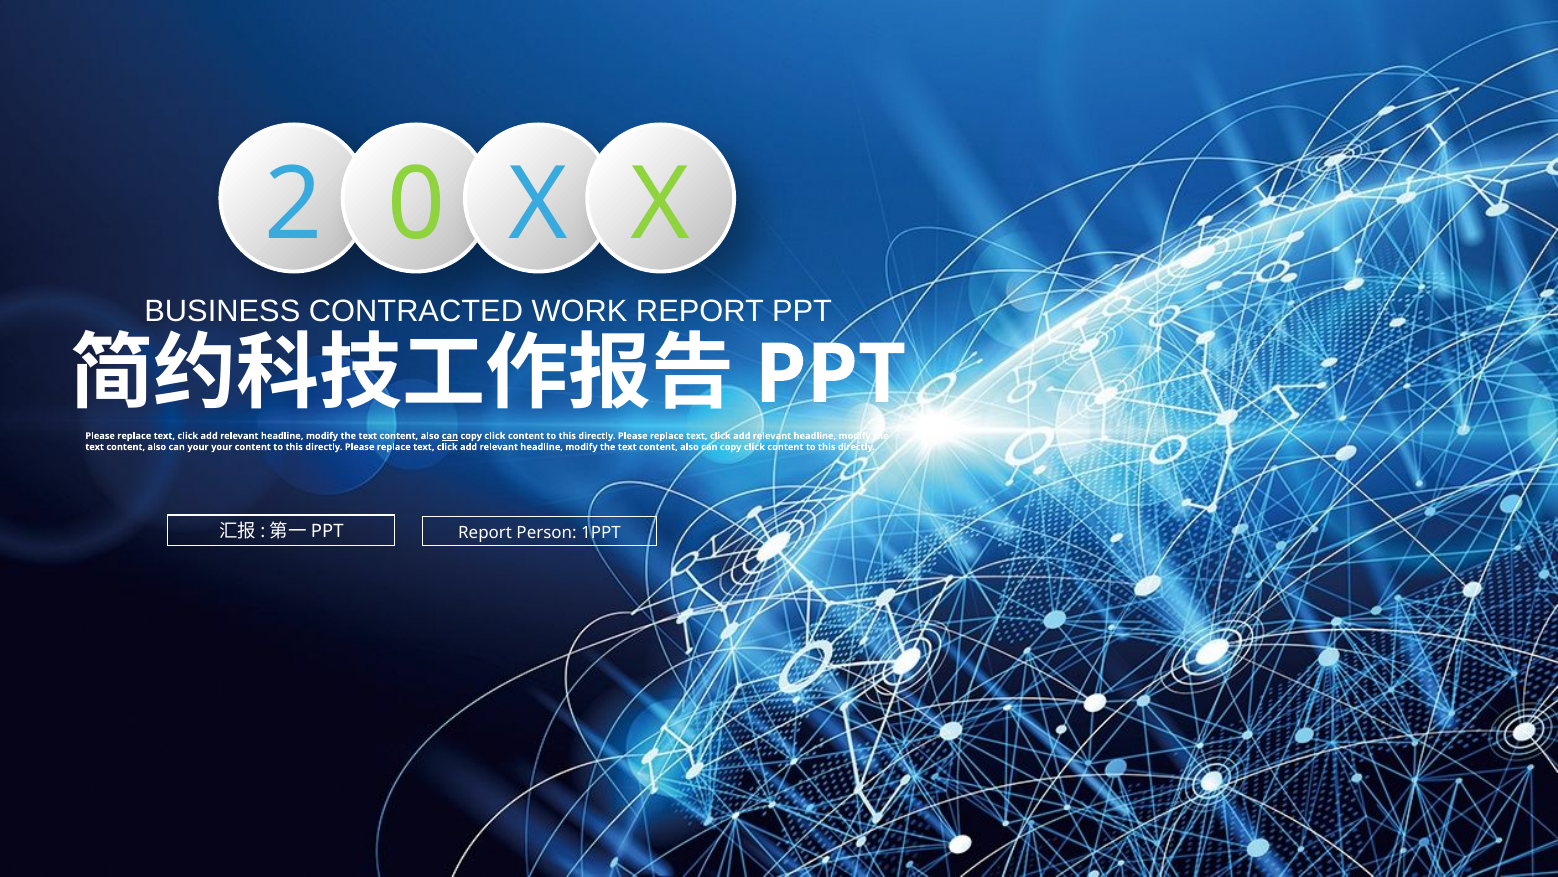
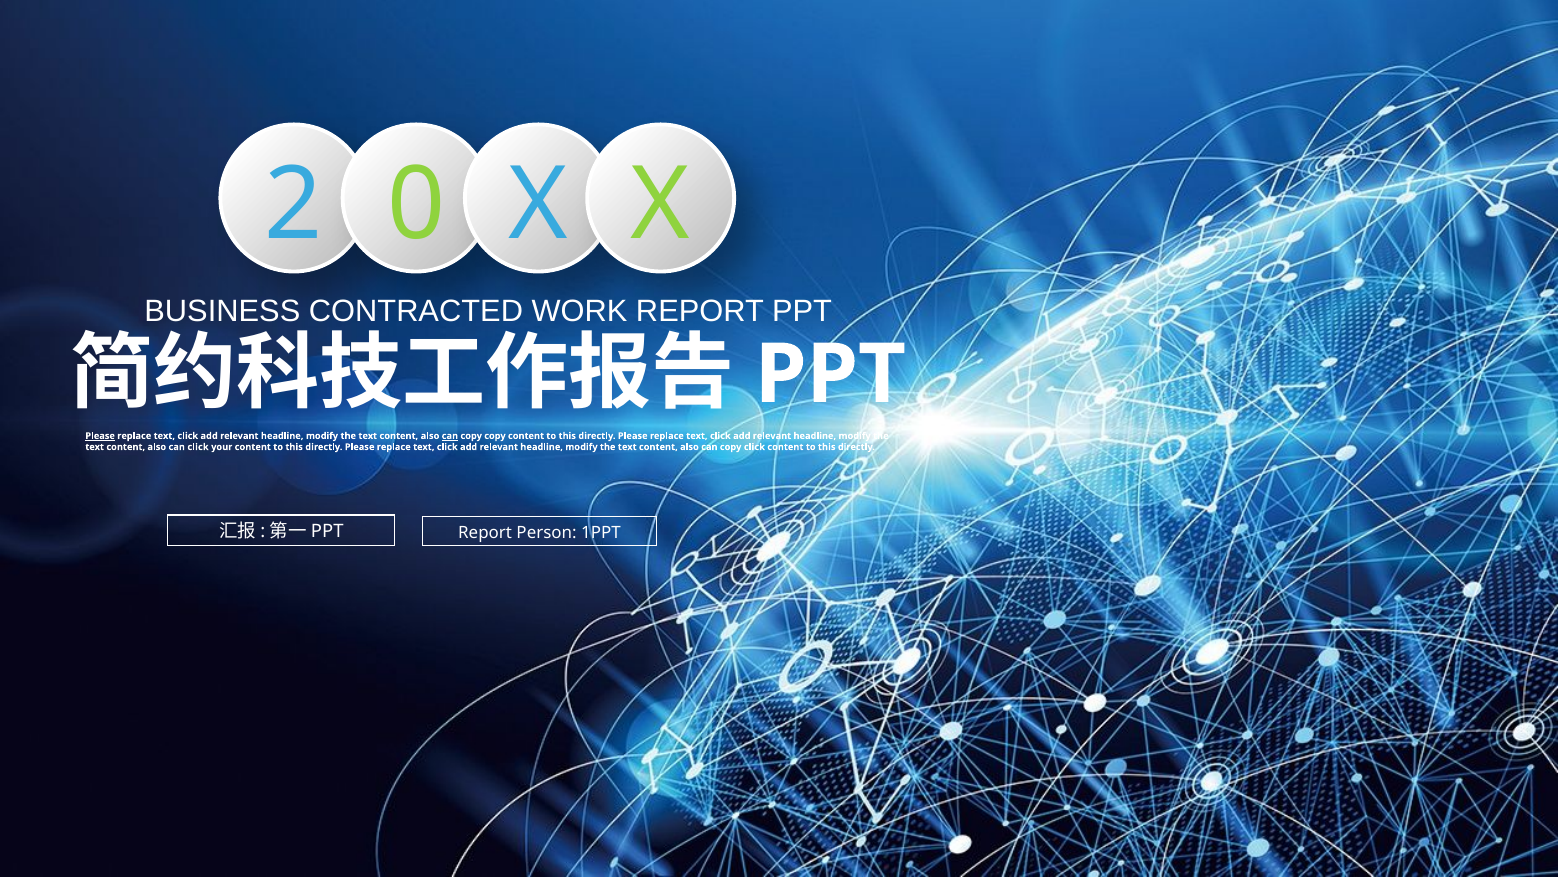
Please underline: none -> present (100, 436)
click: click -> copy (495, 436)
can your: your -> click (198, 447)
